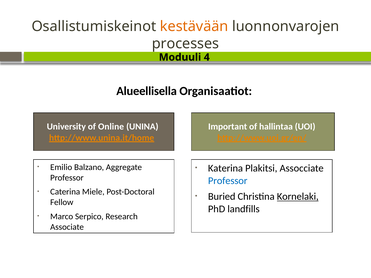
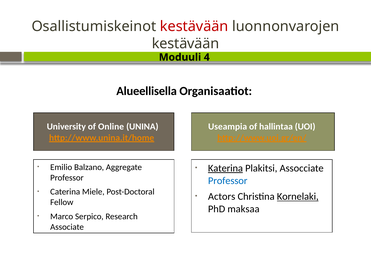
kestävään colour: orange -> red (194, 26)
processes: processes -> kestävään (186, 44)
Important: Important -> Useampia (228, 127)
Katerina underline: none -> present (225, 168)
Buried: Buried -> Actors (222, 197)
landfills: landfills -> maksaa (243, 209)
